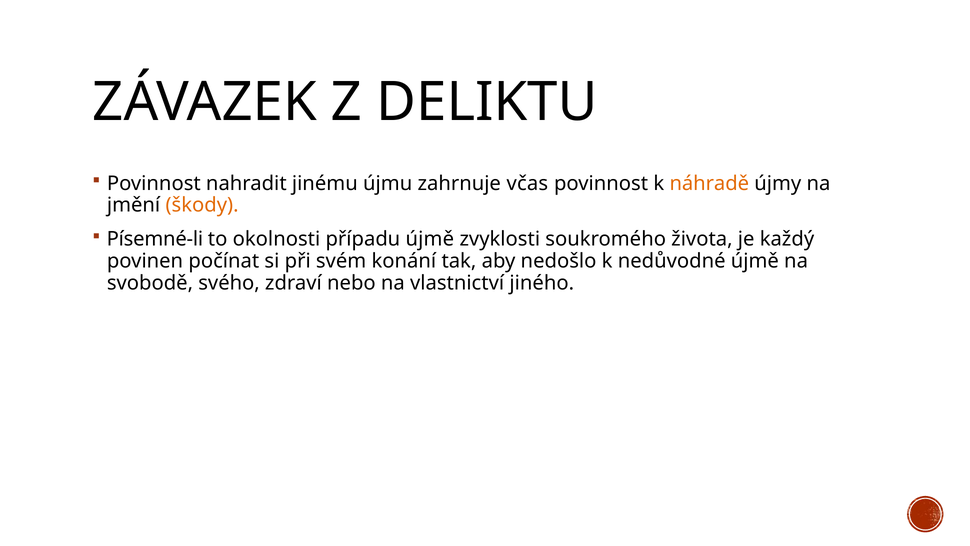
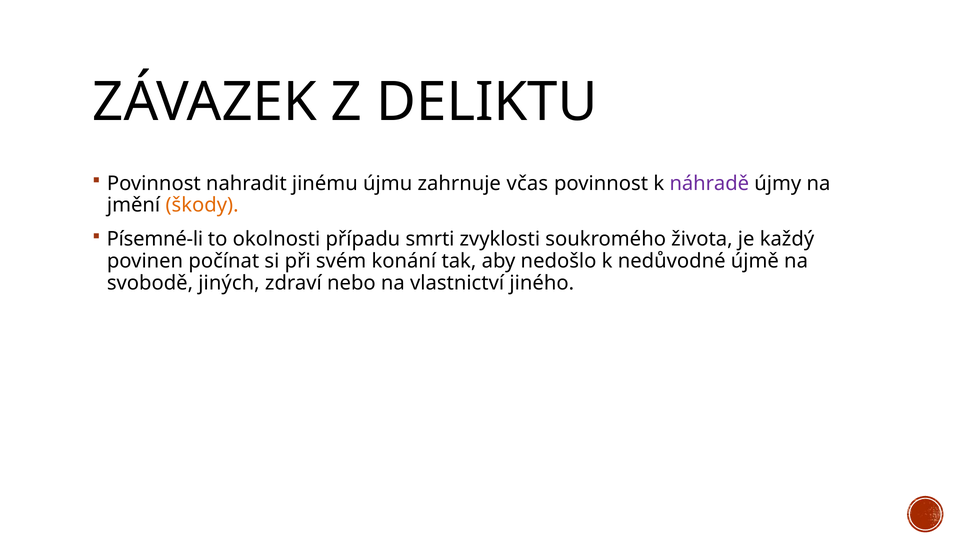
náhradě colour: orange -> purple (709, 183)
případu újmě: újmě -> smrti (430, 239)
svého: svého -> jiných (229, 283)
